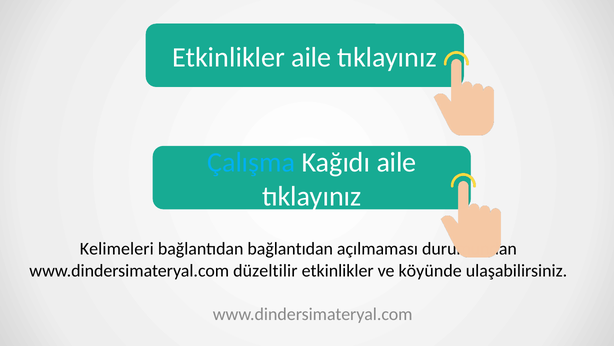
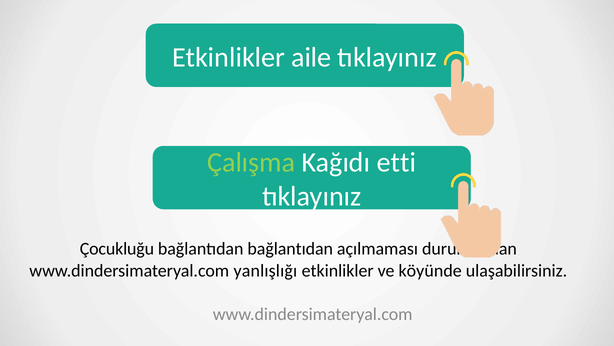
Çalışma colour: light blue -> light green (251, 162)
Kağıdı aile: aile -> etti (396, 162)
Kelimeleri: Kelimeleri -> Çocukluğu (117, 249)
düzeltilir: düzeltilir -> yanlışlığı (265, 270)
